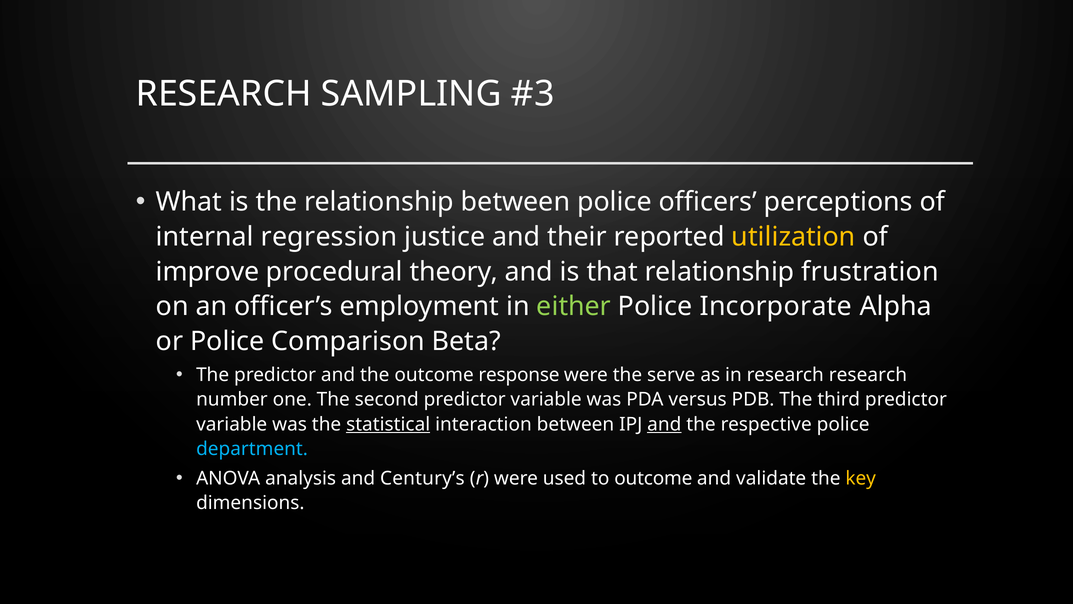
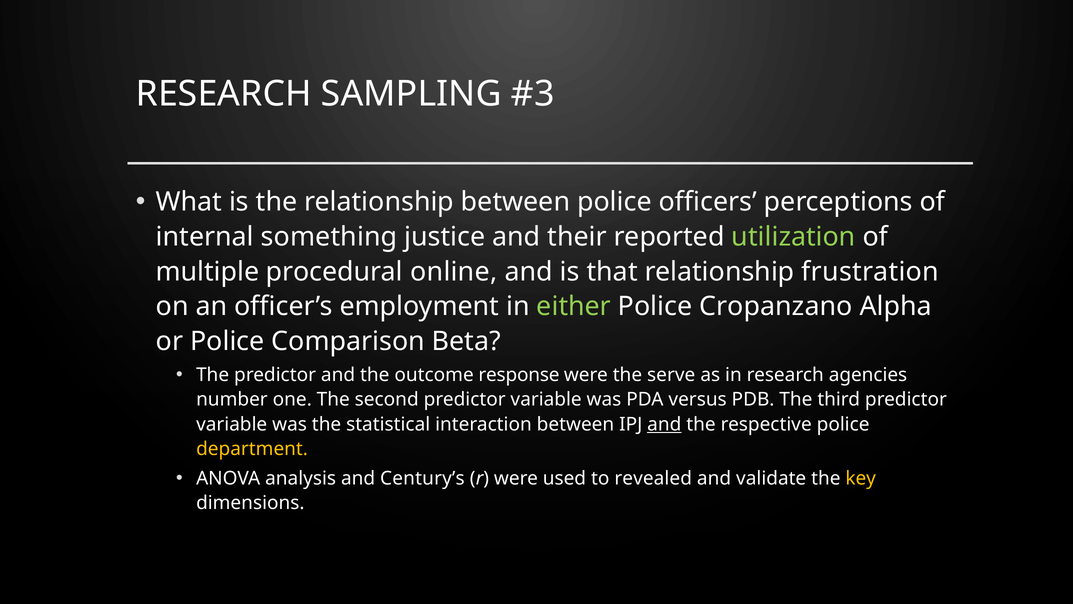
regression: regression -> something (329, 237)
utilization colour: yellow -> light green (794, 237)
improve: improve -> multiple (208, 271)
theory: theory -> online (454, 271)
Incorporate: Incorporate -> Cropanzano (776, 306)
research research: research -> agencies (868, 375)
statistical underline: present -> none (388, 424)
department colour: light blue -> yellow (252, 449)
to outcome: outcome -> revealed (653, 478)
